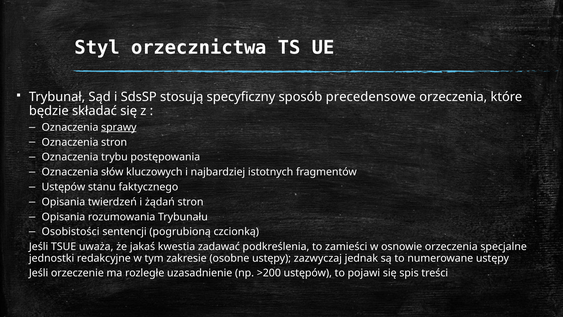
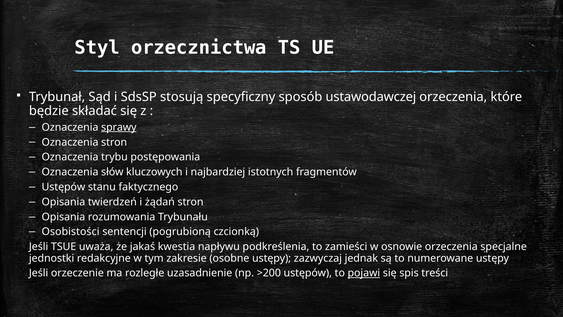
precedensowe: precedensowe -> ustawodawczej (371, 97)
zadawać: zadawać -> napływu (219, 247)
pojawi underline: none -> present (364, 273)
